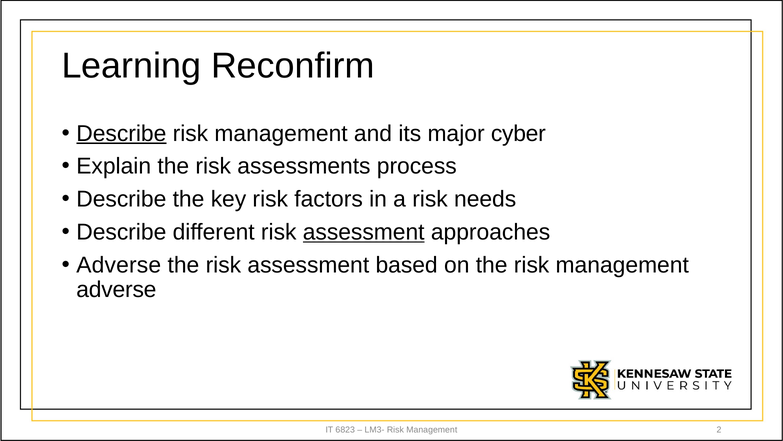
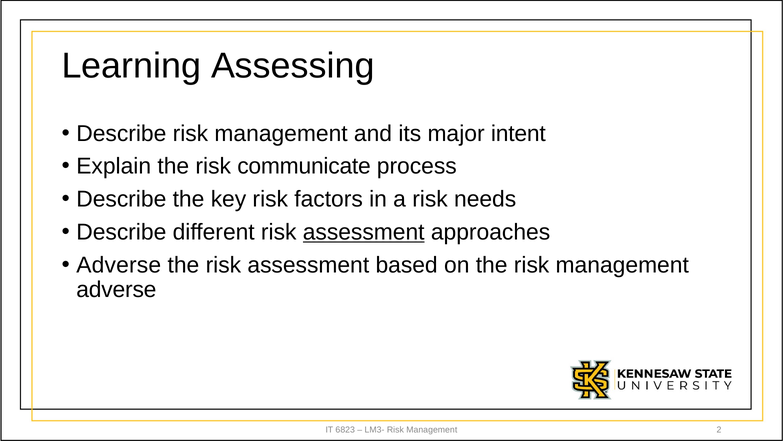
Reconfirm: Reconfirm -> Assessing (293, 66)
Describe underline: present -> none (121, 133)
cyber: cyber -> intent (518, 133)
assessments: assessments -> communicate (304, 166)
